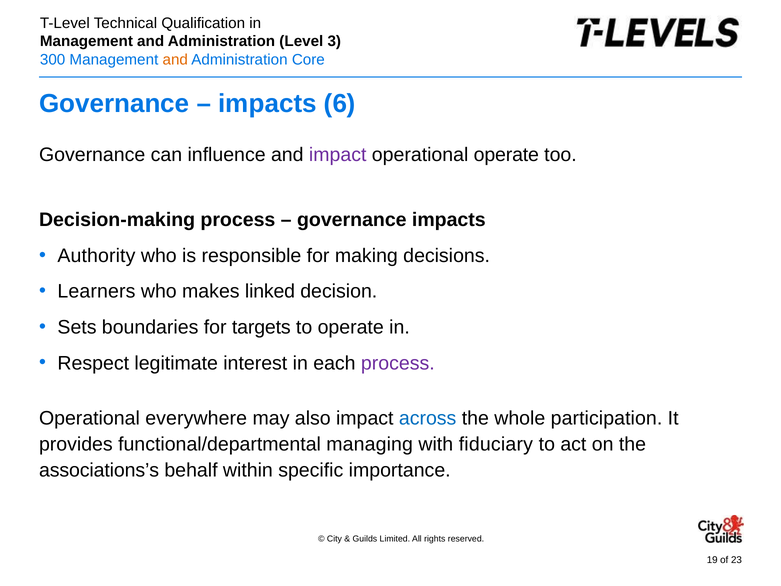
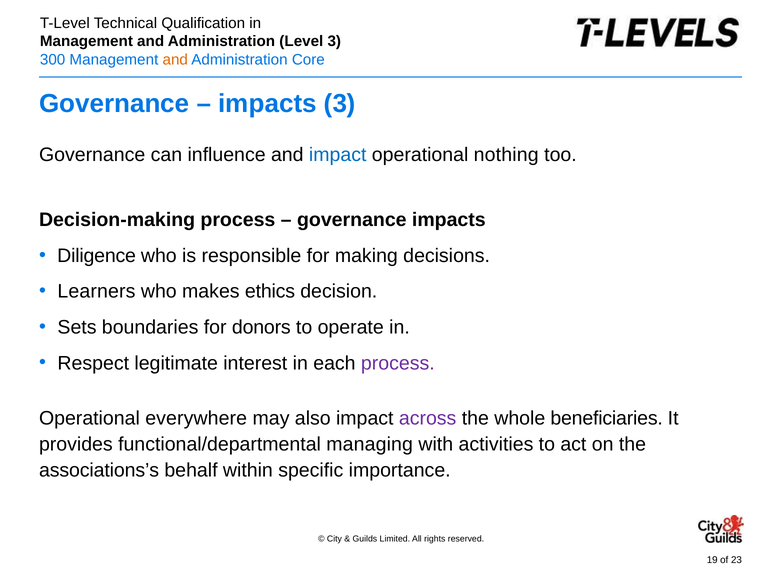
impacts 6: 6 -> 3 (340, 104)
impact colour: purple -> blue (338, 155)
operational operate: operate -> nothing (506, 155)
Authority: Authority -> Diligence (97, 256)
linked: linked -> ethics (270, 291)
targets: targets -> donors (261, 327)
across colour: blue -> purple (428, 418)
participation: participation -> beneficiaries (607, 418)
fiduciary: fiduciary -> activities (496, 444)
